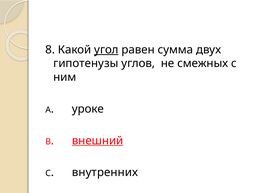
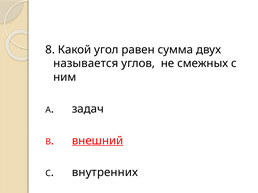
угол underline: present -> none (106, 50)
гипотенузы: гипотенузы -> называется (86, 64)
уроке: уроке -> задач (88, 109)
